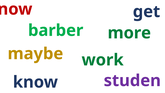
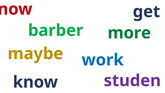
work colour: green -> blue (103, 60)
